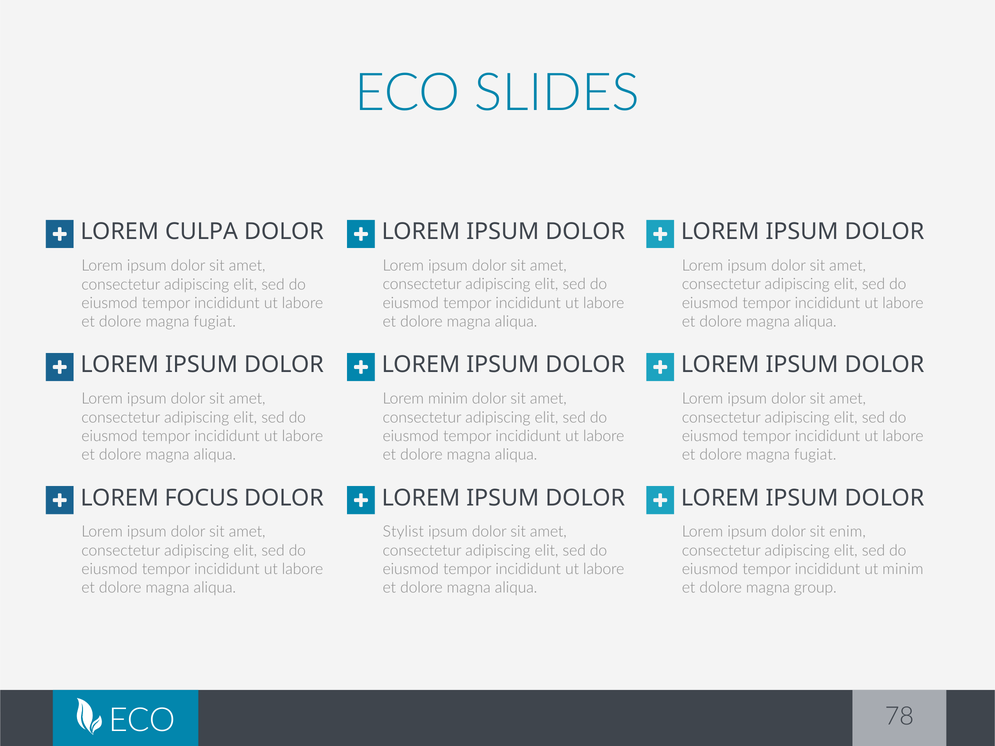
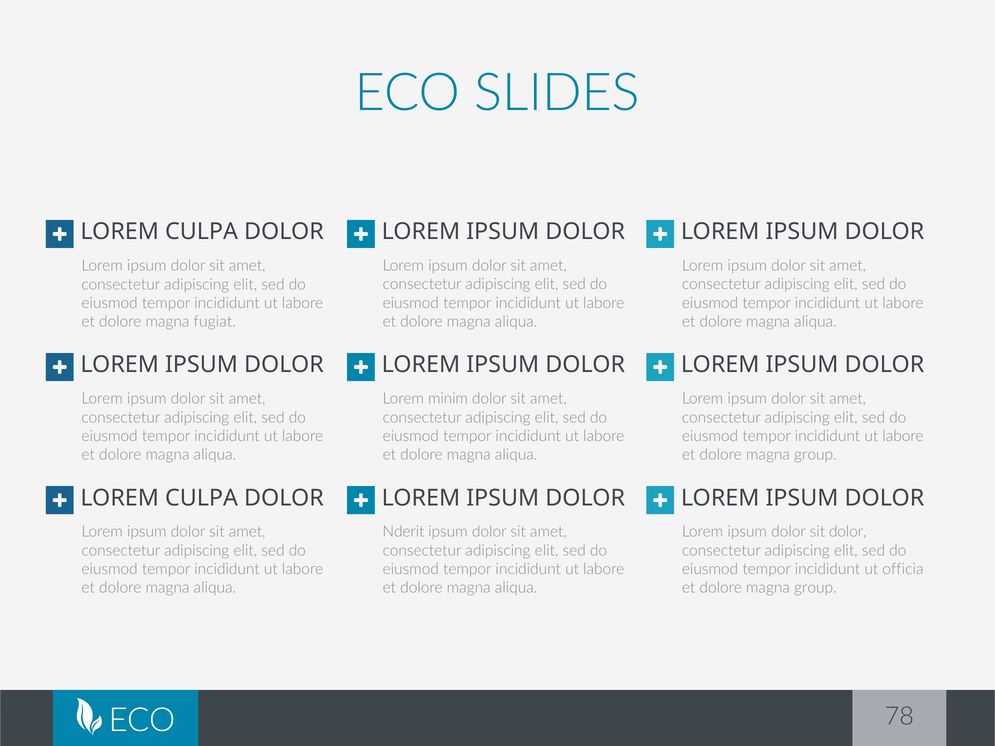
fugiat: fugiat -> group (815, 455)
FOCUS: FOCUS -> CULPA (202, 498)
Stylist: Stylist -> Nderit (403, 532)
sit enim: enim -> dolor (848, 532)
ut minim: minim -> officia (903, 569)
